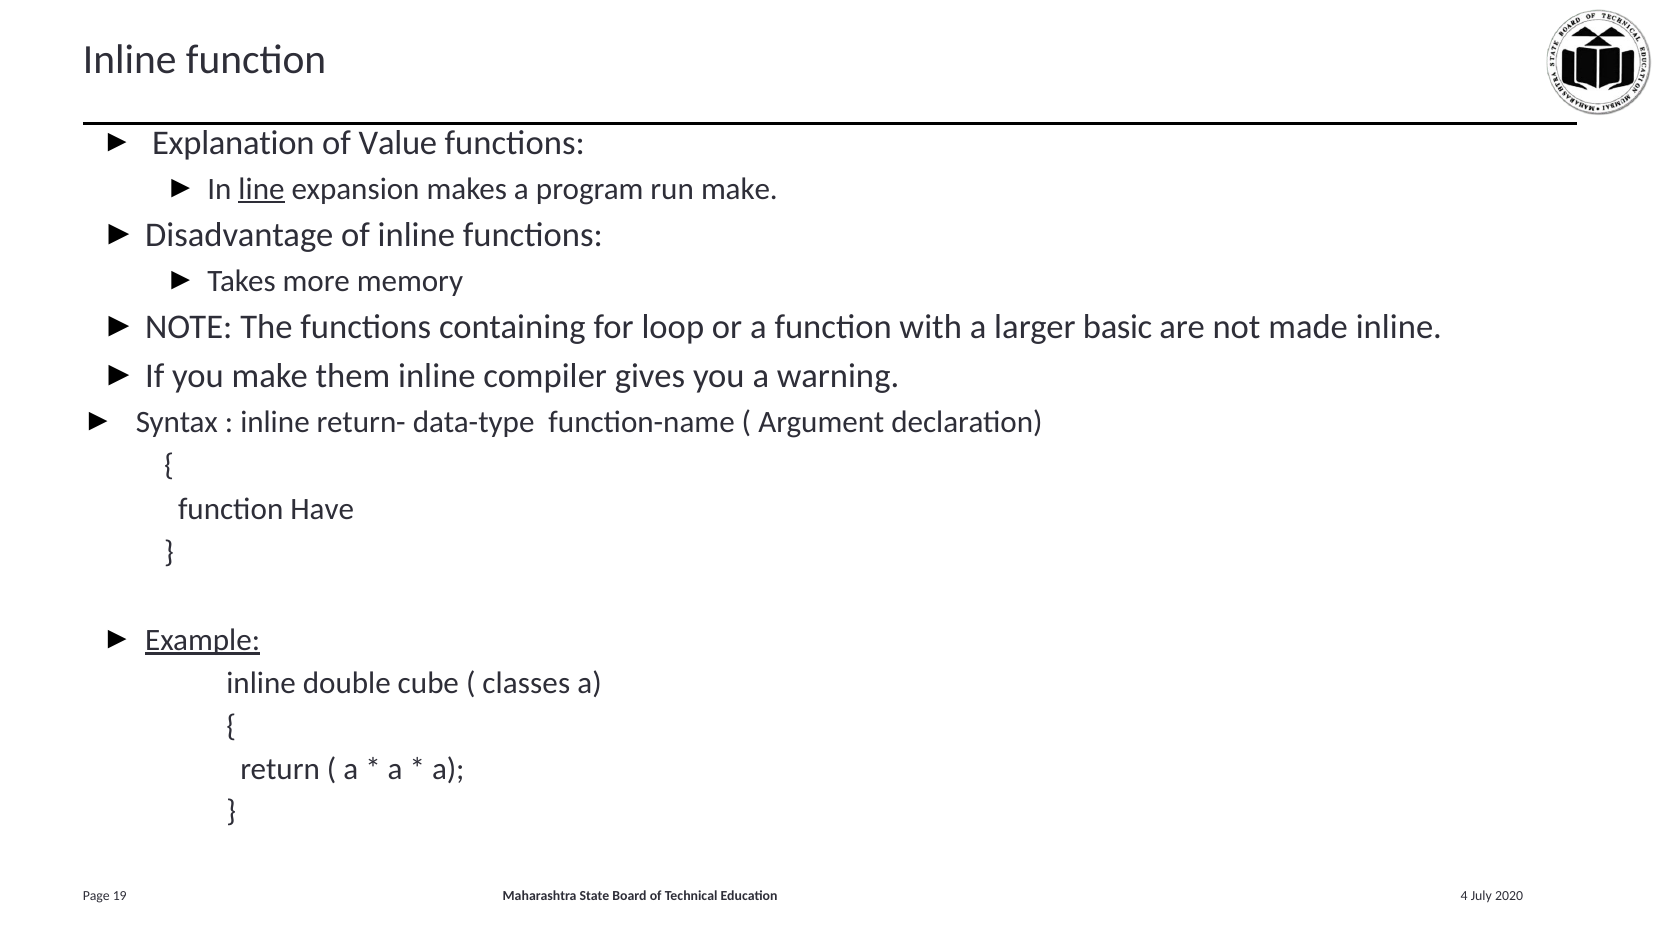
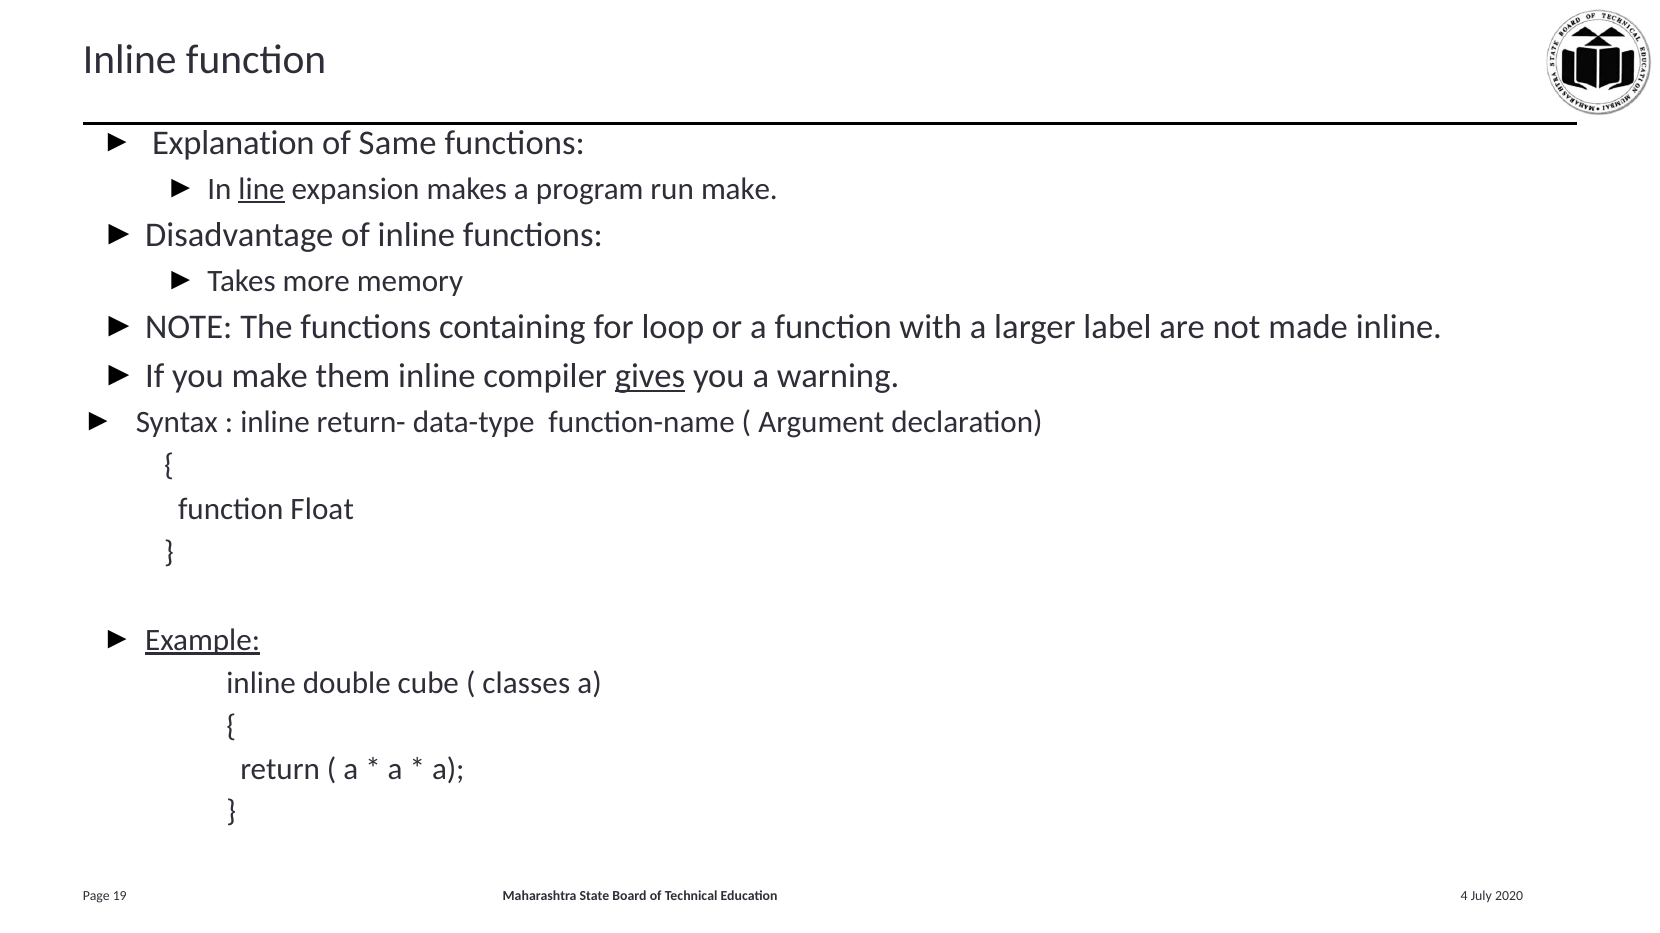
Value: Value -> Same (398, 144)
basic: basic -> label (1117, 327)
gives underline: none -> present (650, 376)
Have: Have -> Float (322, 509)
